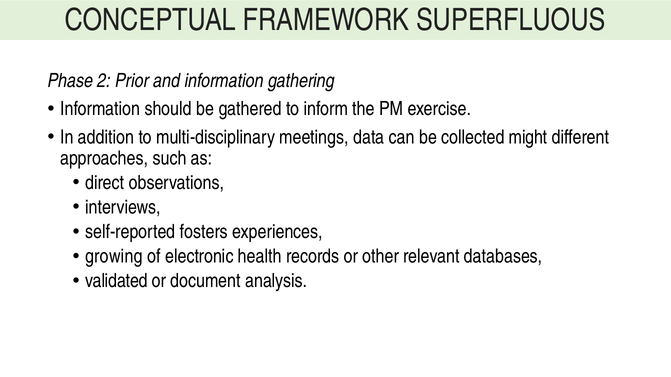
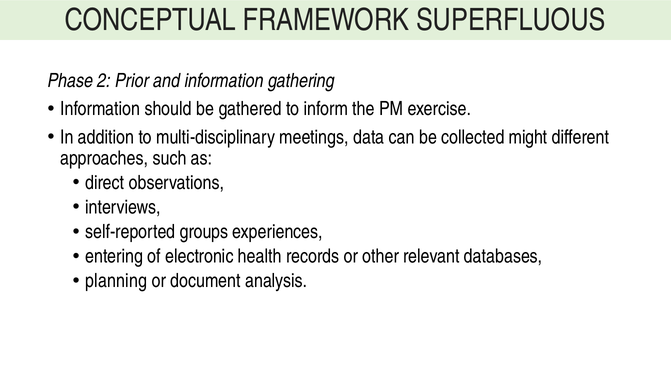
fosters: fosters -> groups (204, 232)
growing: growing -> entering (114, 257)
validated: validated -> planning (116, 281)
